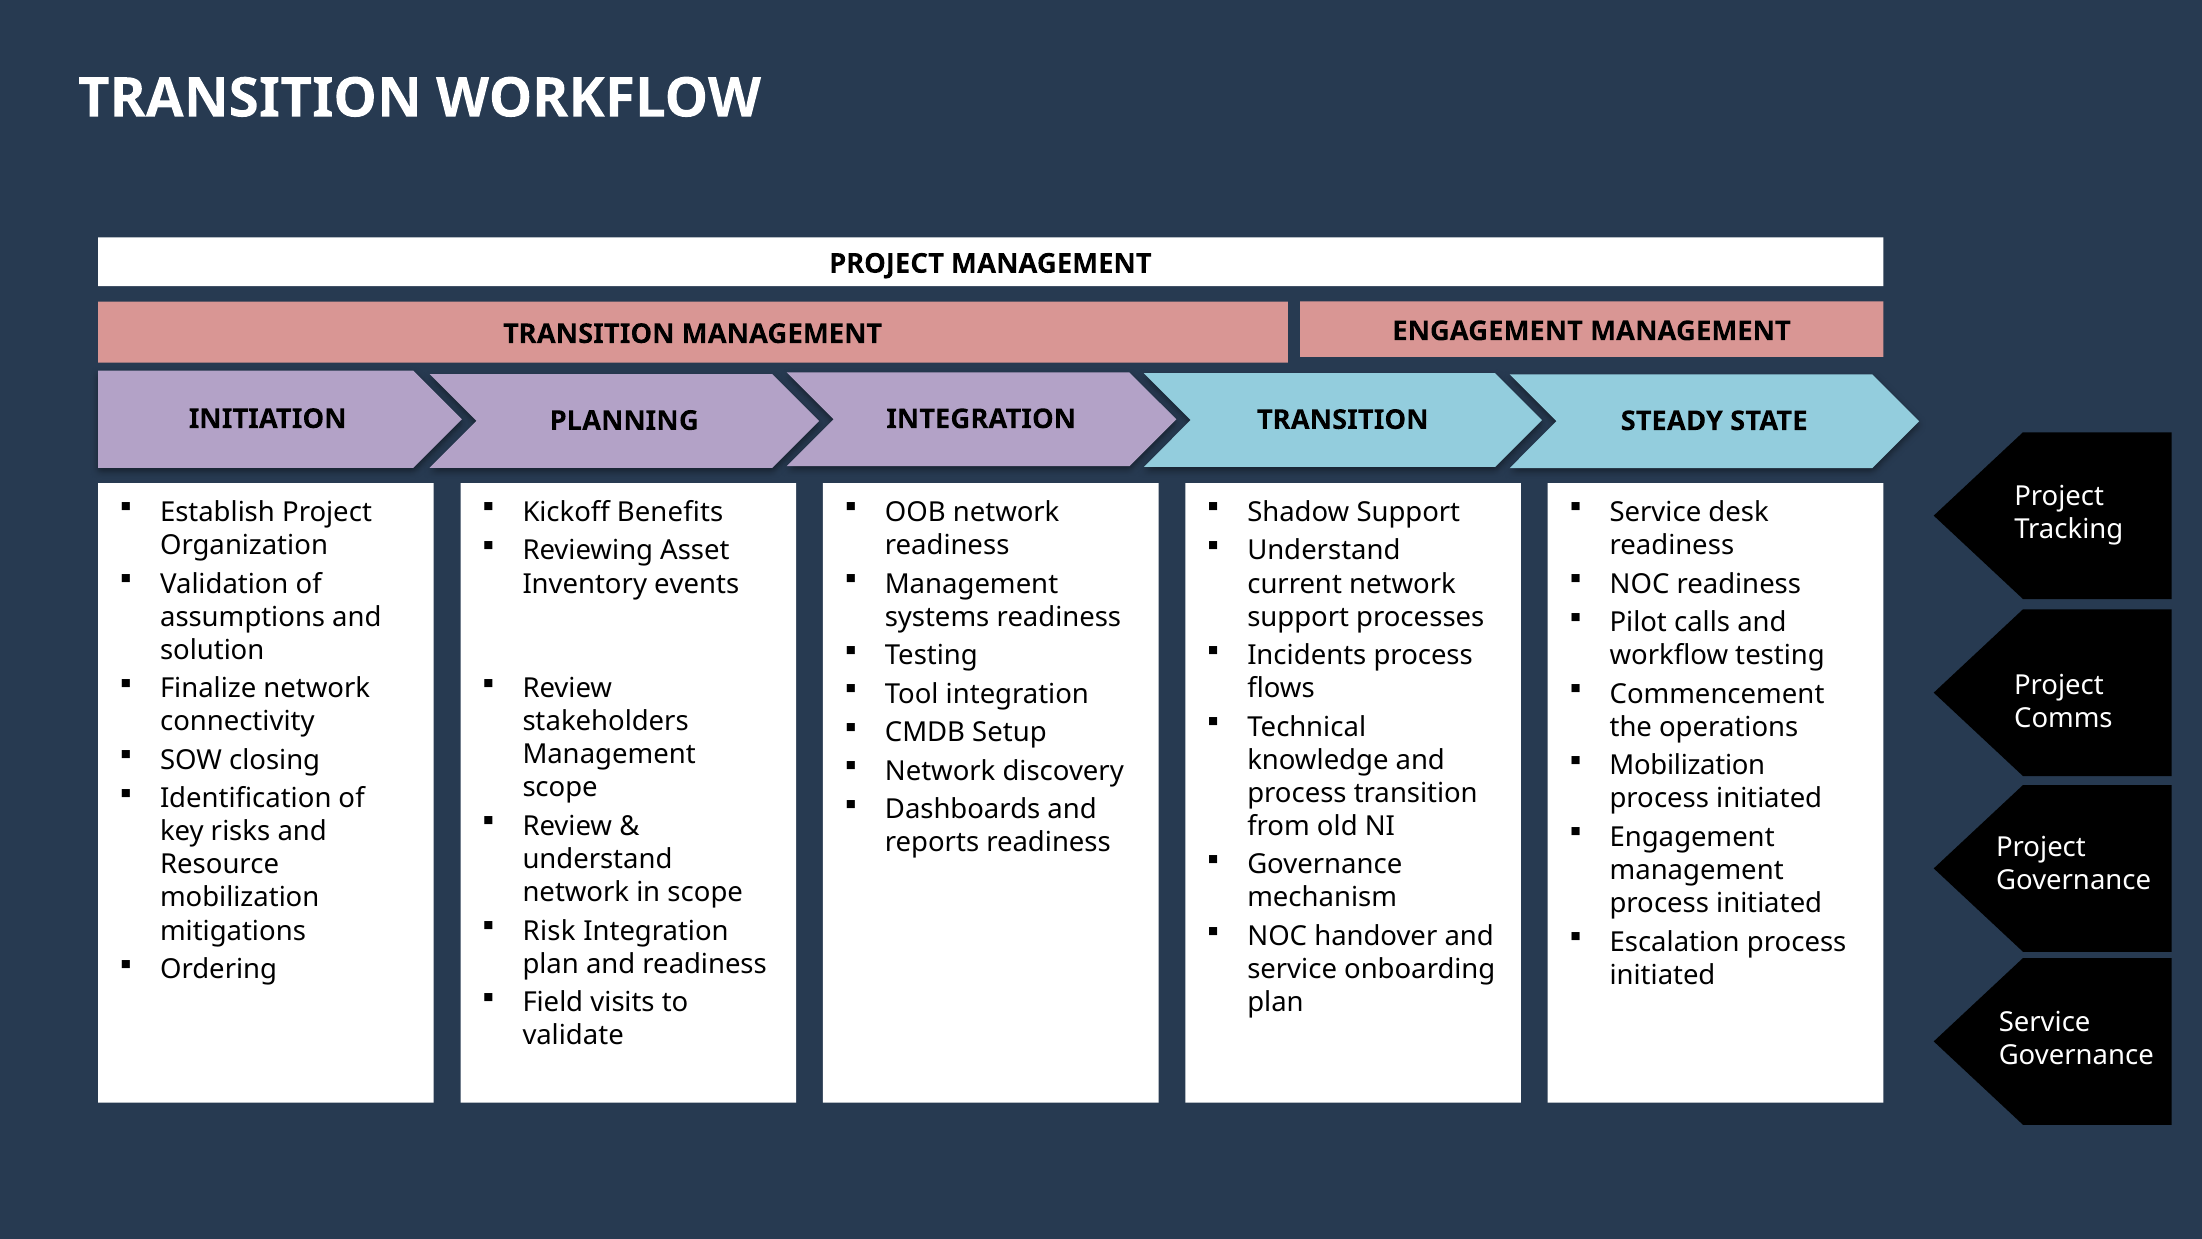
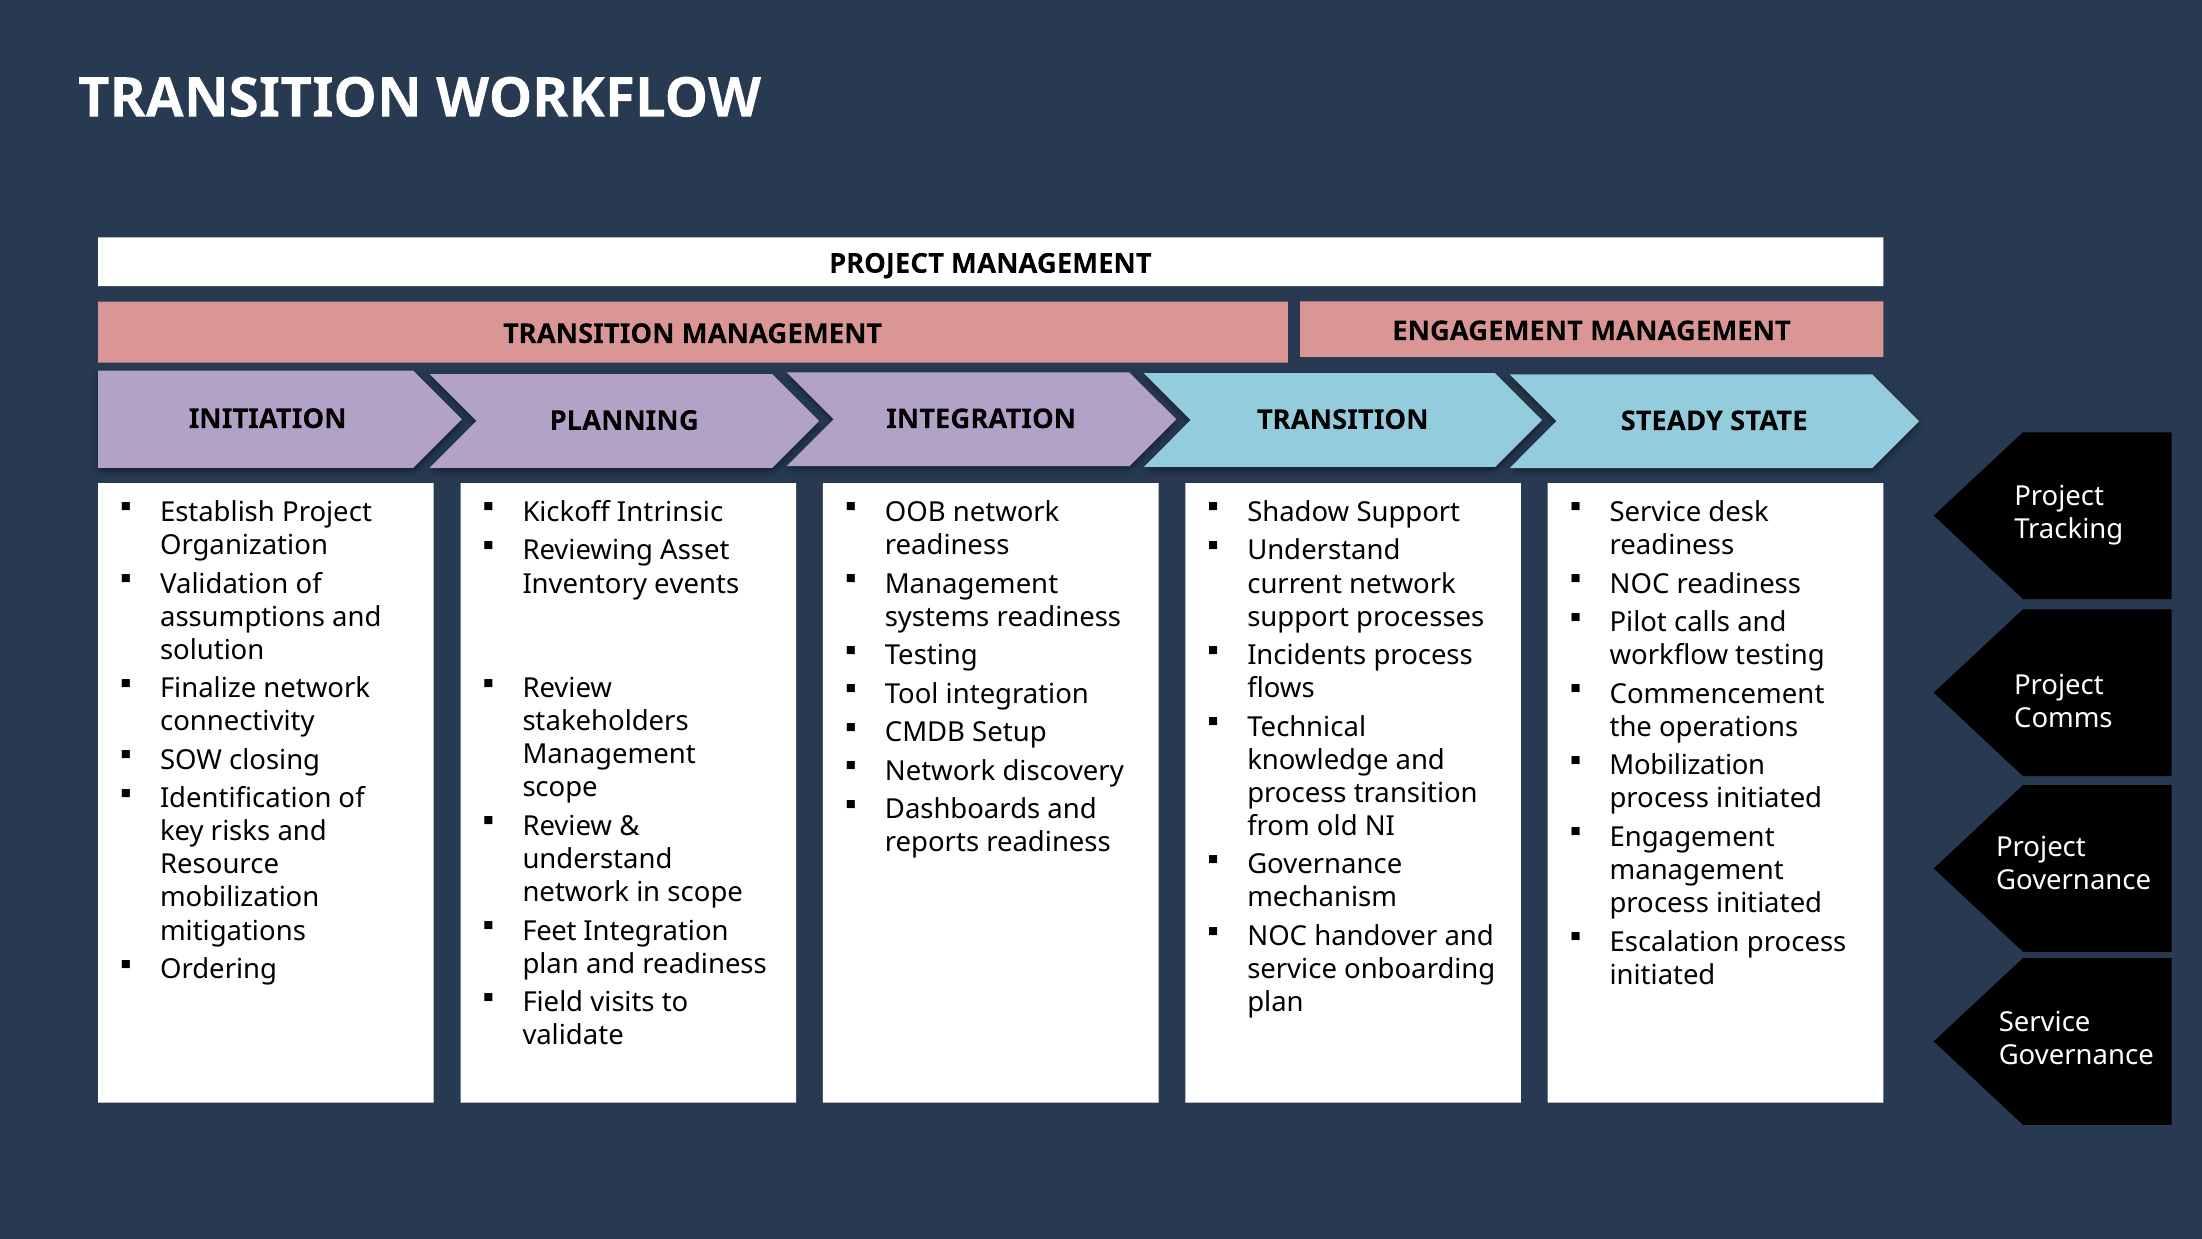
Benefits: Benefits -> Intrinsic (670, 512)
Risk: Risk -> Feet (549, 931)
